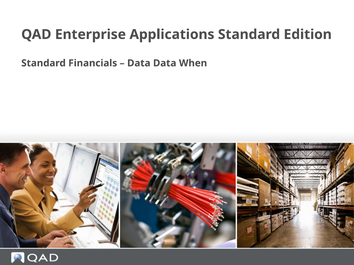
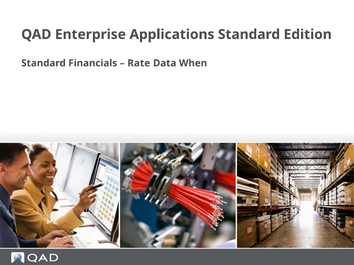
Data: Data -> Rate (139, 63)
